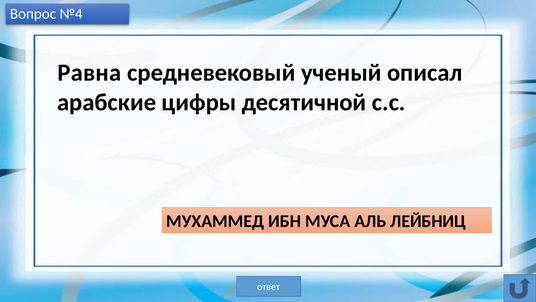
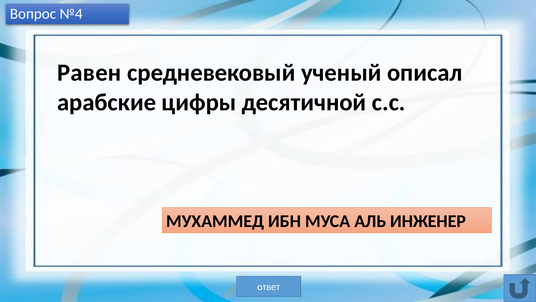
Равна: Равна -> Равен (89, 73)
ЛЕЙБНИЦ: ЛЕЙБНИЦ -> ИНЖЕНЕР (428, 221)
